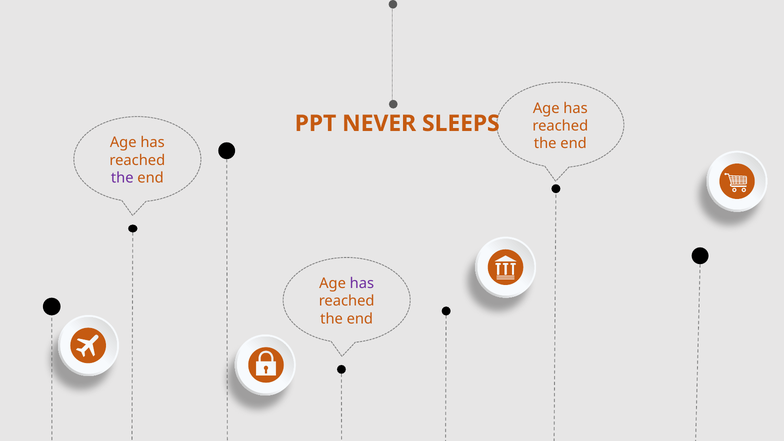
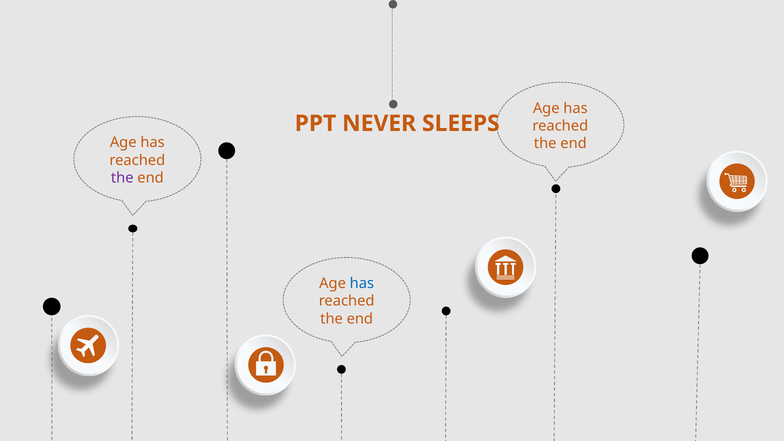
has colour: purple -> blue (362, 283)
